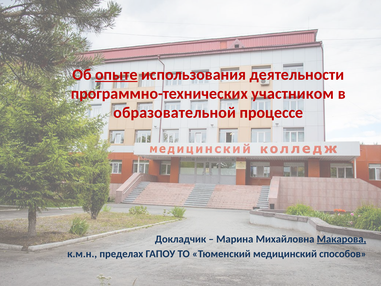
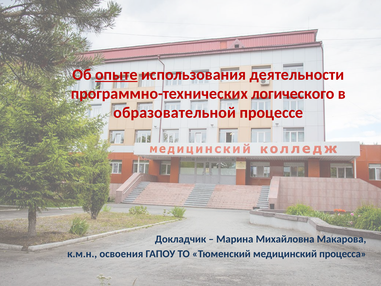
участником: участником -> логического (293, 94)
Макарова underline: present -> none (342, 239)
пределах: пределах -> освоения (121, 254)
способов: способов -> процесса (343, 254)
